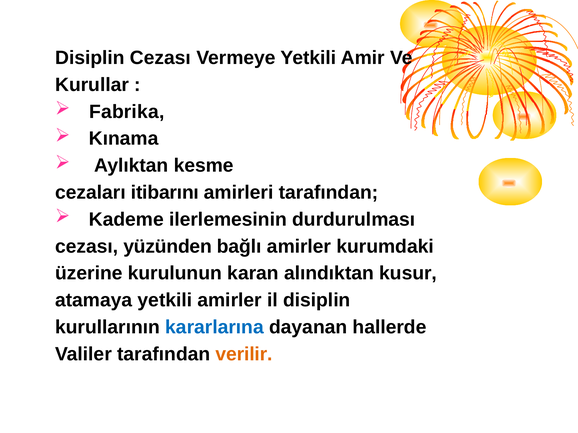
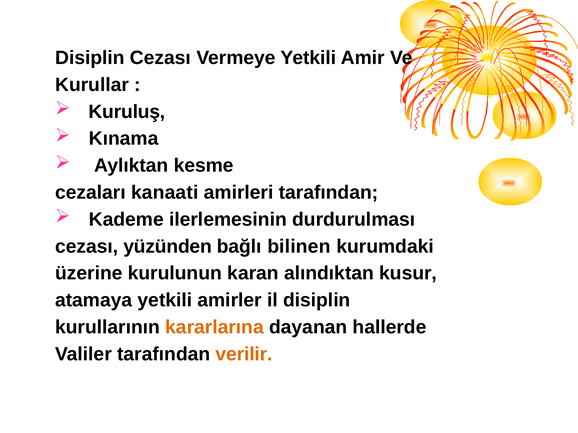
Fabrika: Fabrika -> Kuruluş (127, 112)
itibarını: itibarını -> kanaati (165, 193)
bağlı amirler: amirler -> bilinen (299, 247)
kararlarına colour: blue -> orange (215, 328)
